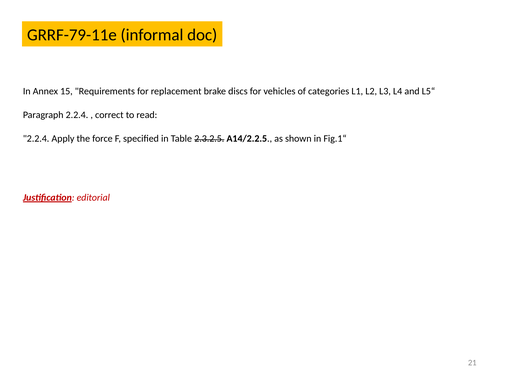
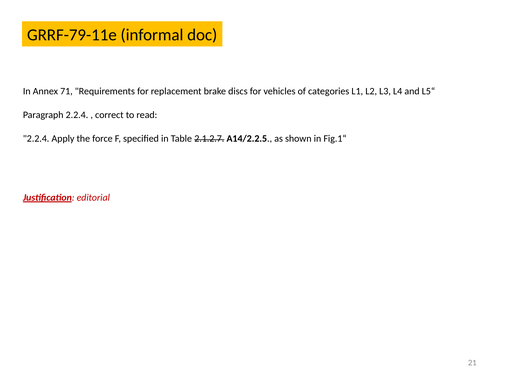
15: 15 -> 71 (66, 91)
2.3.2.5: 2.3.2.5 -> 2.1.2.7 (209, 139)
